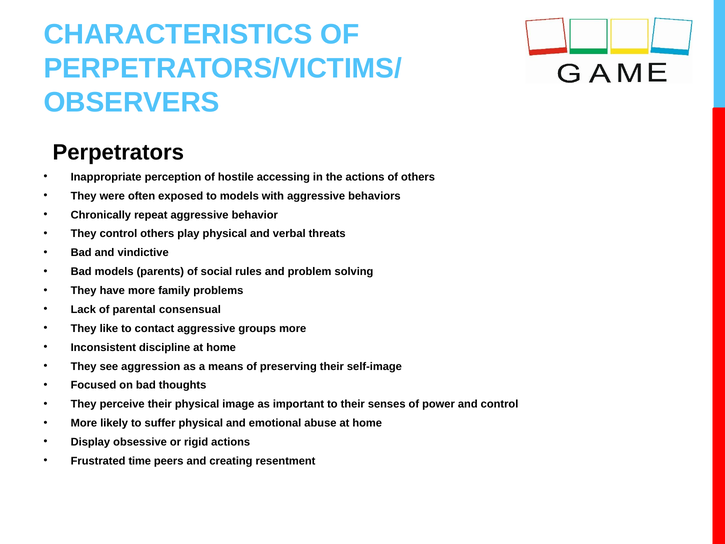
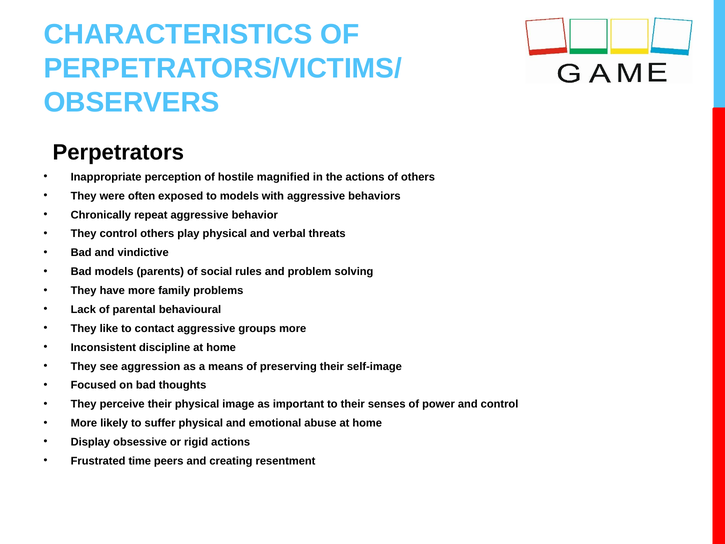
accessing: accessing -> magnified (283, 177)
consensual: consensual -> behavioural (190, 309)
